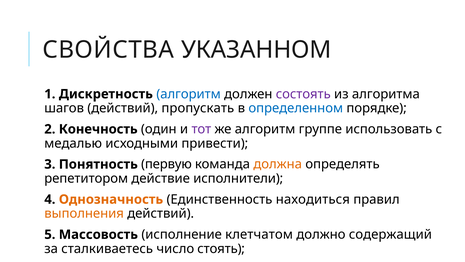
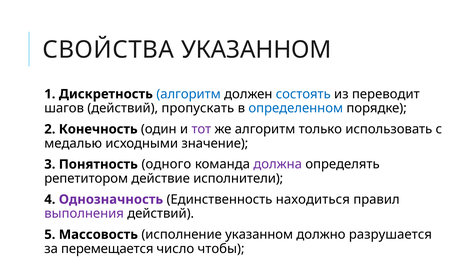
состоять colour: purple -> blue (303, 94)
алгоритма: алгоритма -> переводит (386, 94)
группе: группе -> только (320, 129)
привести: привести -> значение (215, 143)
первую: первую -> одного (166, 164)
должна colour: orange -> purple (278, 164)
Однозначность colour: orange -> purple (111, 199)
выполнения colour: orange -> purple (84, 213)
исполнение клетчатом: клетчатом -> указанном (259, 234)
содержащий: содержащий -> разрушается (390, 234)
сталкиваетесь: сталкиваетесь -> перемещается (107, 248)
стоять: стоять -> чтобы (221, 248)
